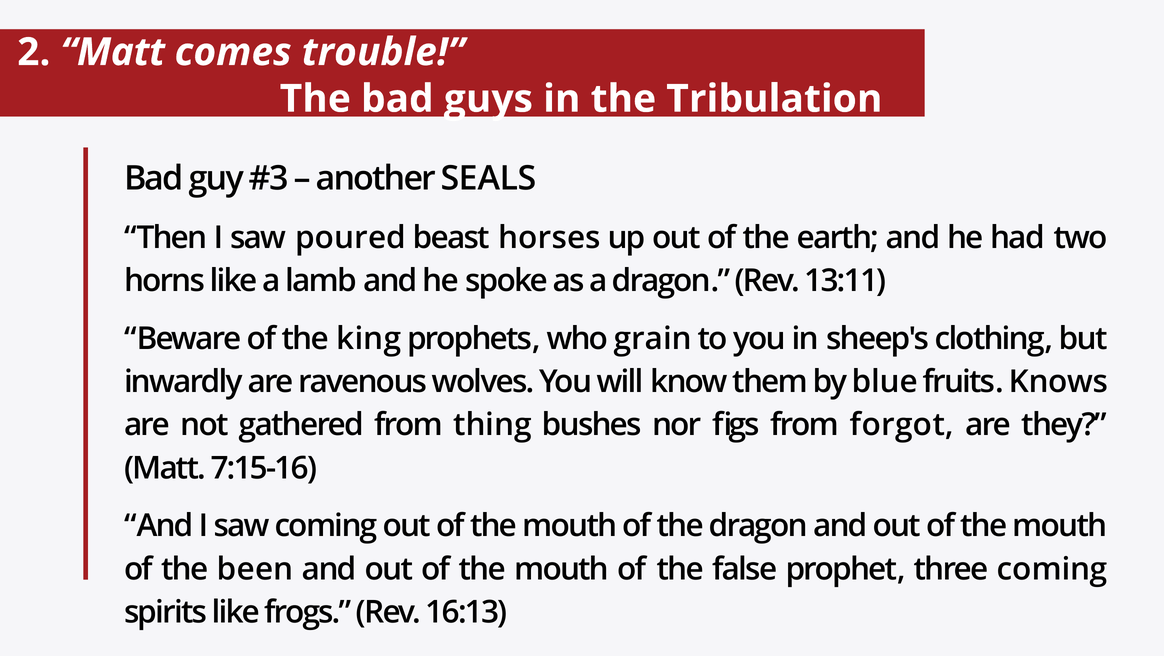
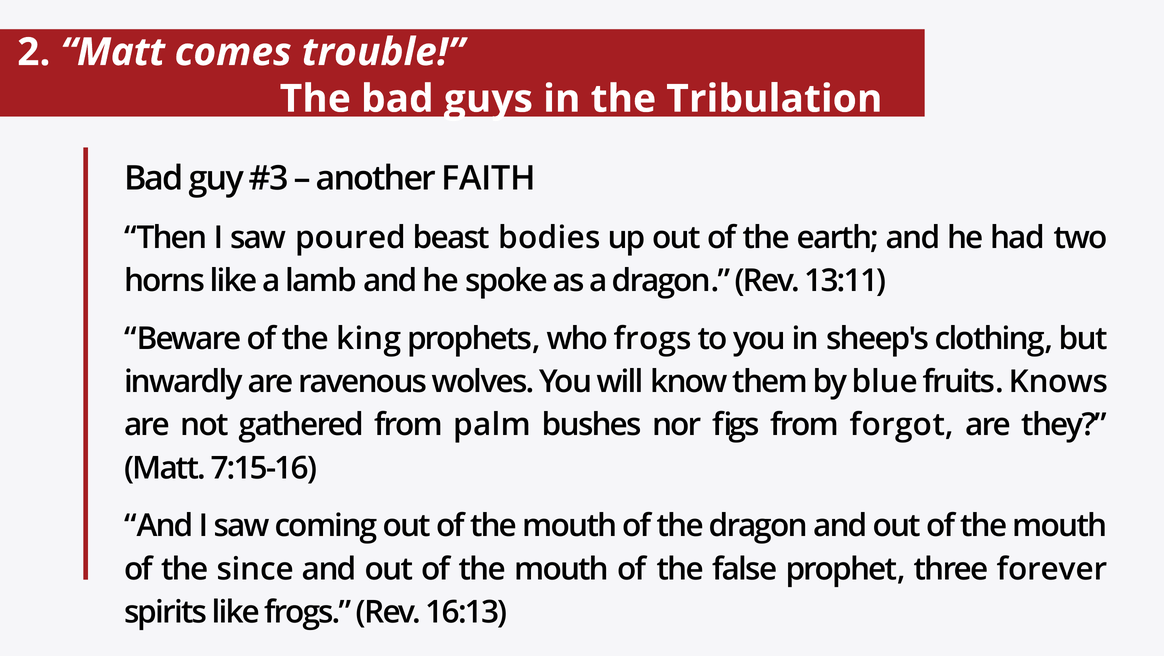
SEALS: SEALS -> FAITH (489, 179)
horses: horses -> bodies (549, 238)
who grain: grain -> frogs (653, 339)
thing: thing -> palm (492, 425)
been: been -> since (255, 569)
three coming: coming -> forever (1052, 569)
